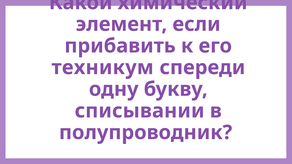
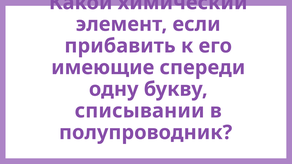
техникум: техникум -> имеющие (103, 68)
